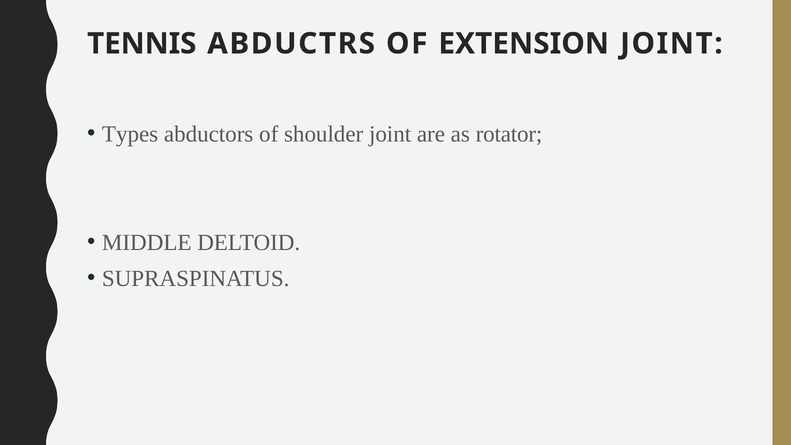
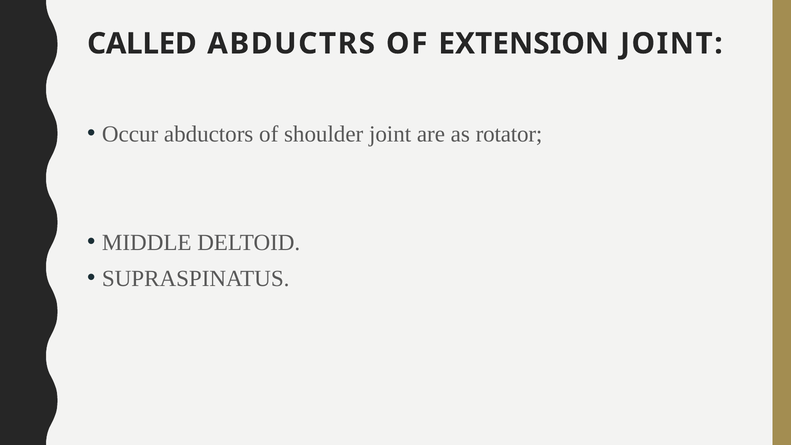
TENNIS: TENNIS -> CALLED (142, 44)
Types: Types -> Occur (130, 134)
